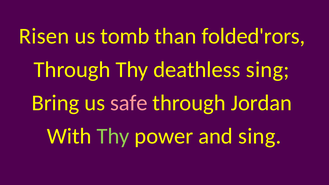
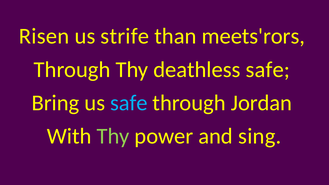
tomb: tomb -> strife (125, 36)
folded'rors: folded'rors -> meets'rors (253, 36)
deathless sing: sing -> safe (268, 70)
safe colour: pink -> light blue (129, 103)
